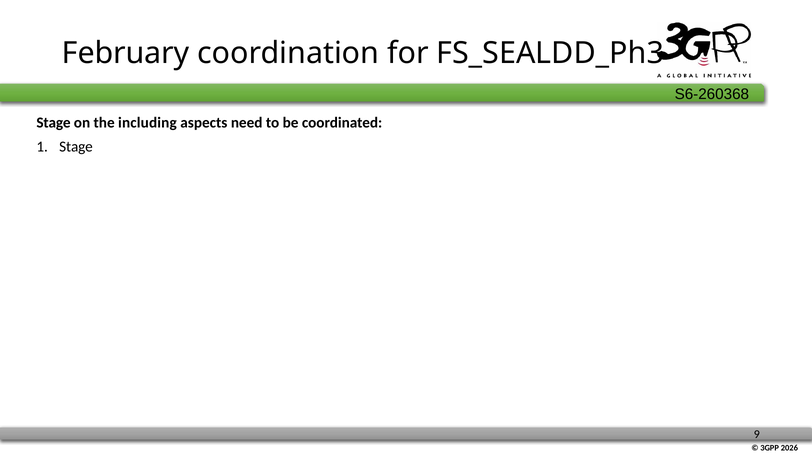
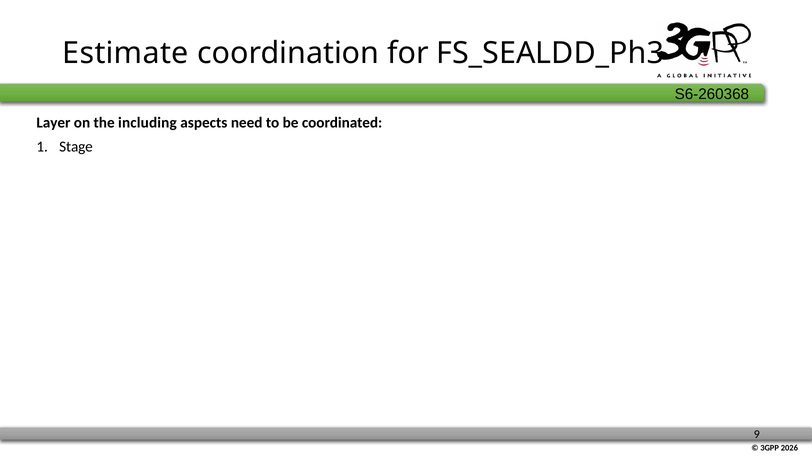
February: February -> Estimate (125, 53)
Stage: Stage -> Layer (53, 123)
